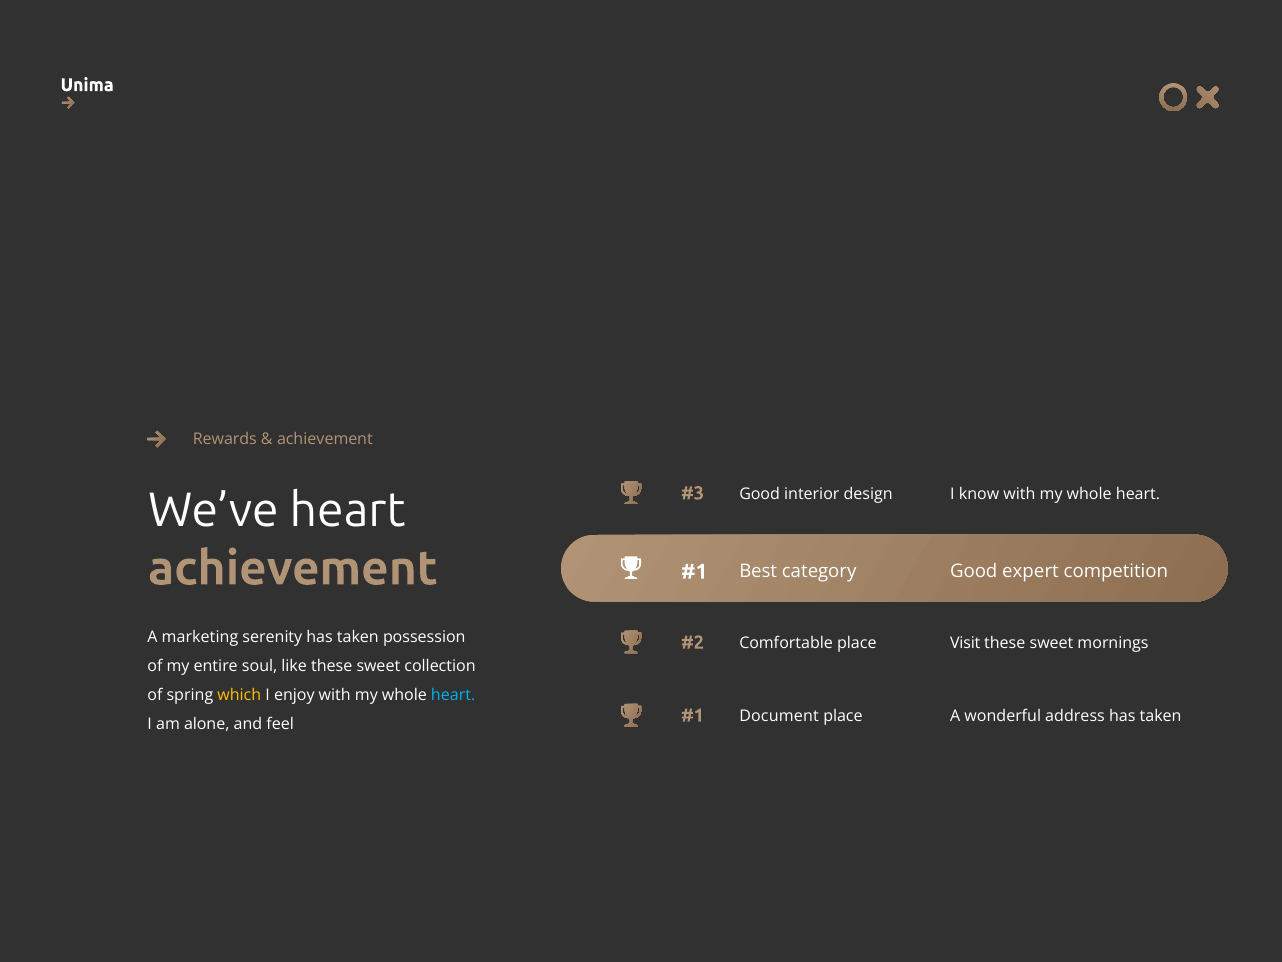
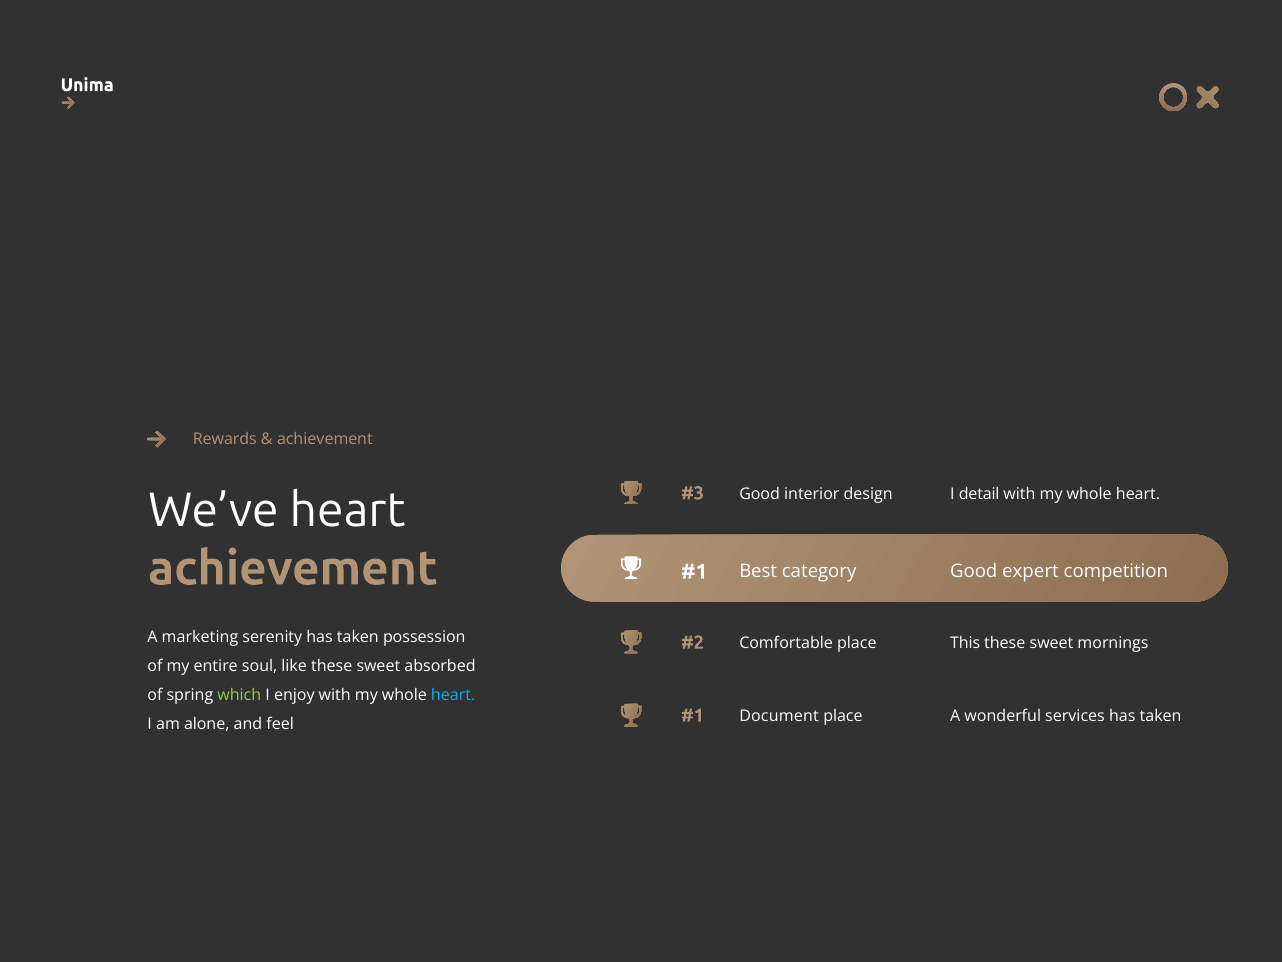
know: know -> detail (979, 494)
Visit: Visit -> This (965, 643)
collection: collection -> absorbed (440, 666)
which colour: yellow -> light green (239, 695)
address: address -> services (1075, 716)
